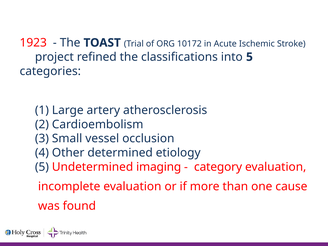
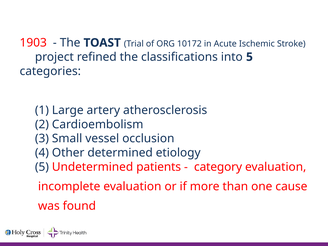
1923: 1923 -> 1903 (33, 43)
imaging: imaging -> patients (159, 167)
